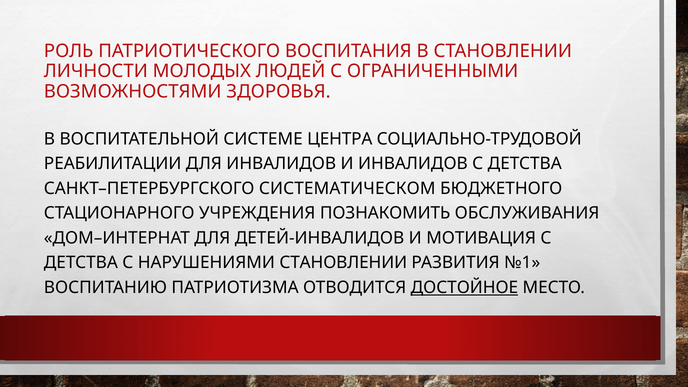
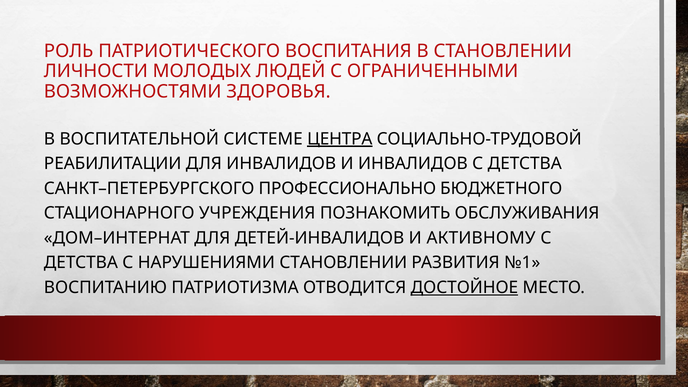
ЦЕНТРА underline: none -> present (340, 139)
СИСТЕМАТИЧЕСКОМ: СИСТЕМАТИЧЕСКОМ -> ПРОФЕССИОНАЛЬНО (347, 188)
МОТИВАЦИЯ: МОТИВАЦИЯ -> АКТИВНОМУ (481, 238)
